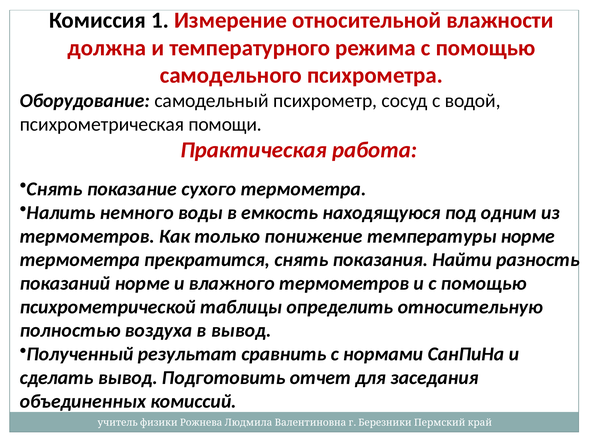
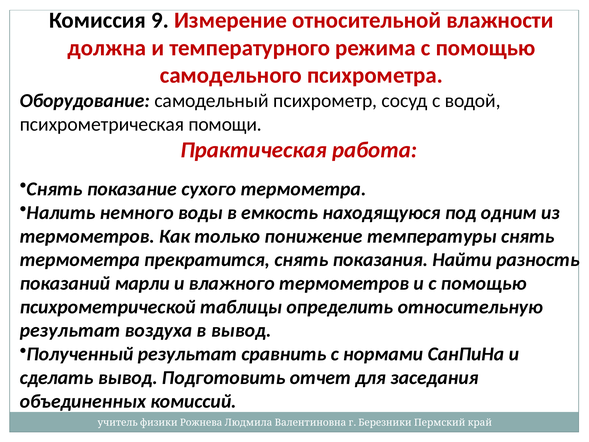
1: 1 -> 9 (160, 20)
температуры норме: норме -> снять (528, 236)
показаний норме: норме -> марли (142, 283)
полностью: полностью -> результат (70, 330)
